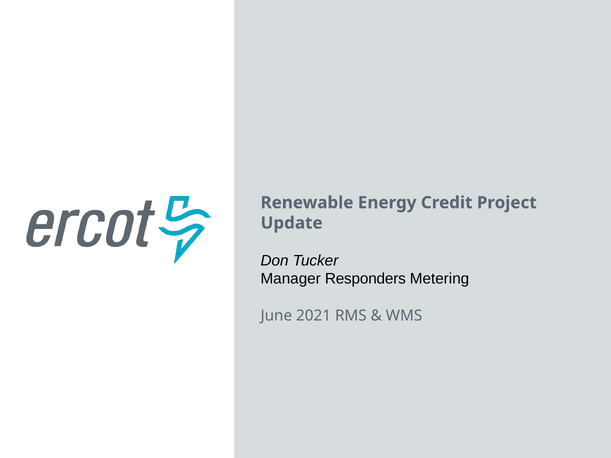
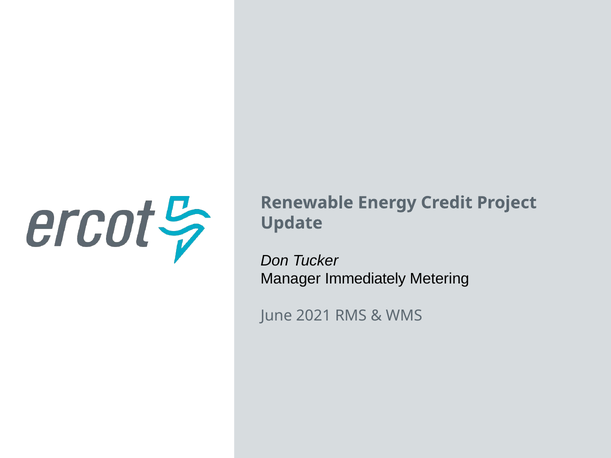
Responders: Responders -> Immediately (365, 279)
